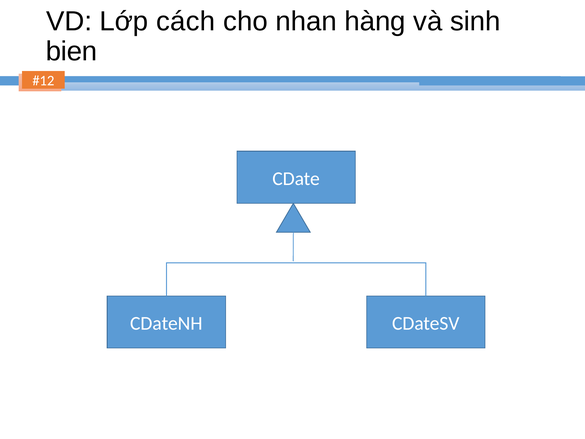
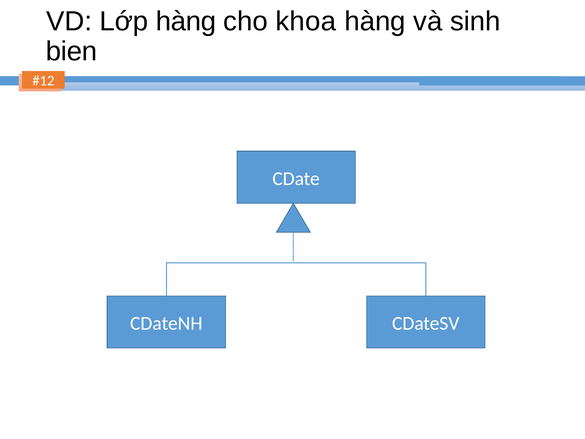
Lớp cách: cách -> hàng (186, 21)
nhan: nhan -> khoa (306, 21)
